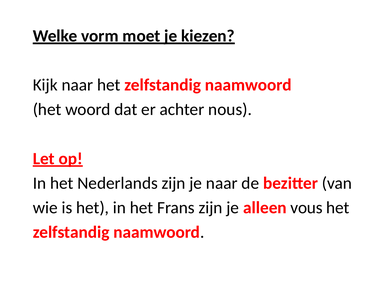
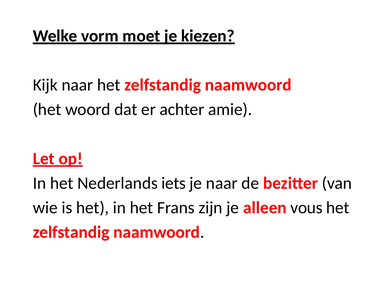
nous: nous -> amie (230, 110)
Nederlands zijn: zijn -> iets (174, 183)
